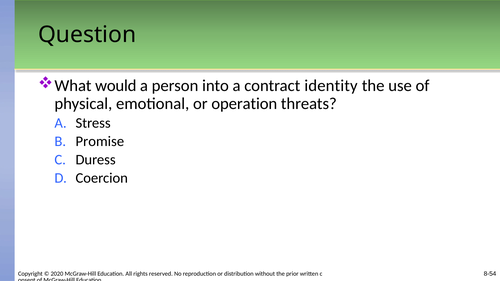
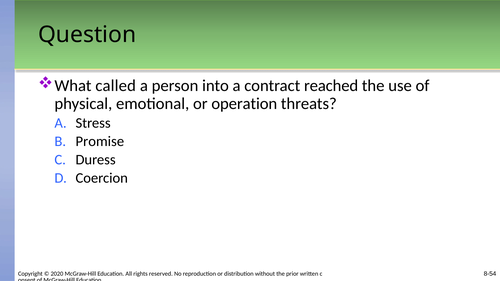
would: would -> called (116, 86)
identity: identity -> reached (331, 86)
